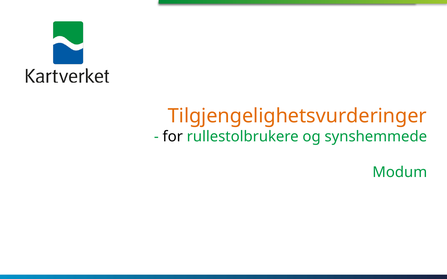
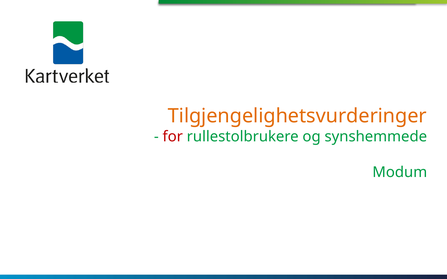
for colour: black -> red (173, 137)
